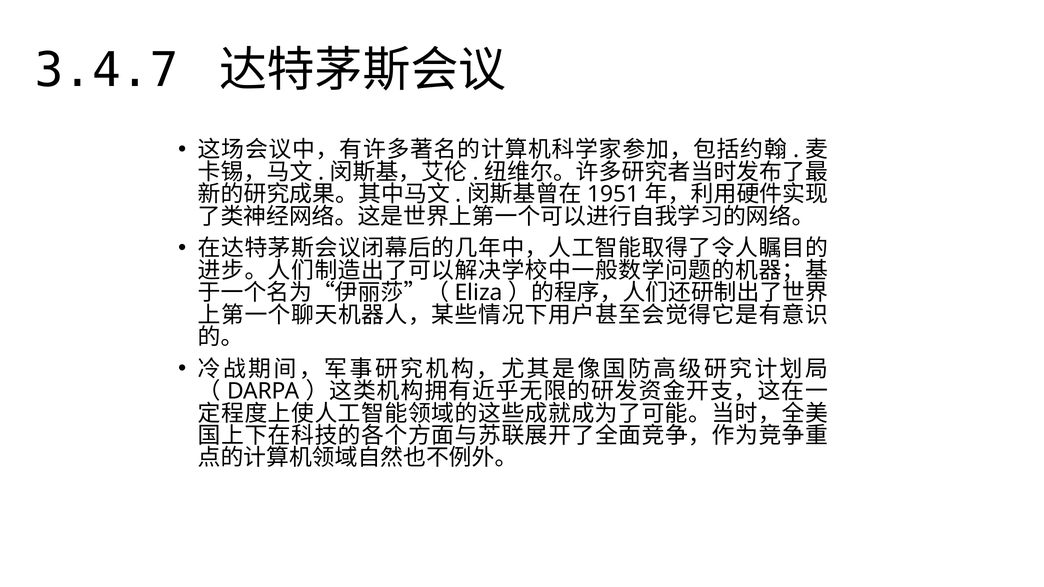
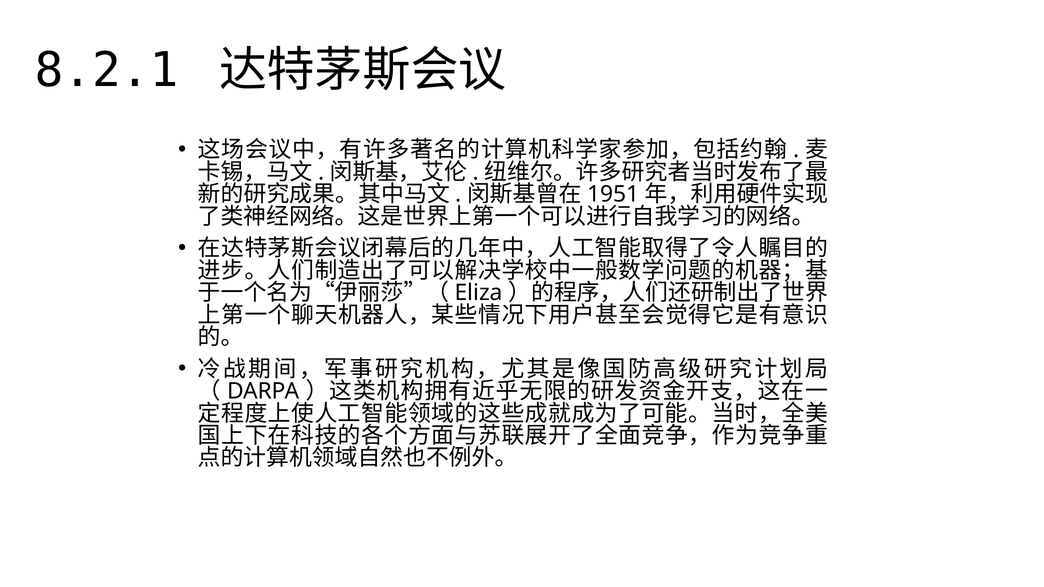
3.4.7: 3.4.7 -> 8.2.1 (107, 70)
